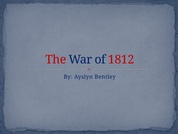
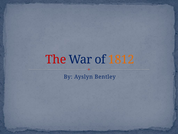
1812 colour: red -> orange (121, 59)
